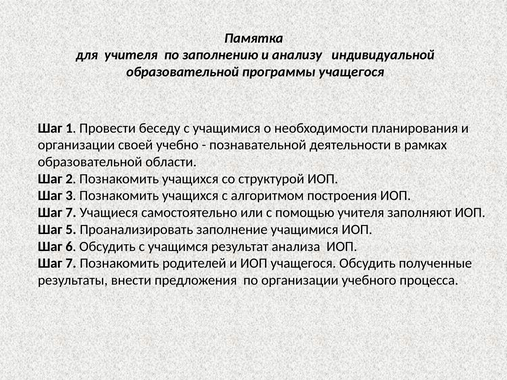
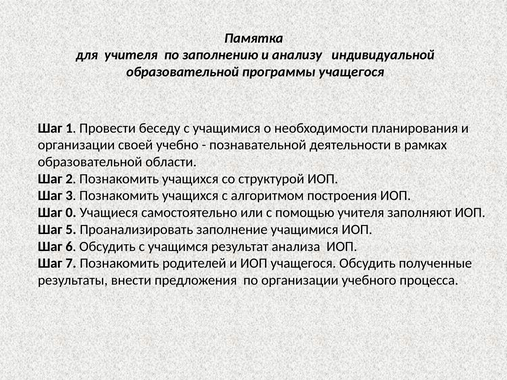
7: 7 -> 0 (71, 213)
